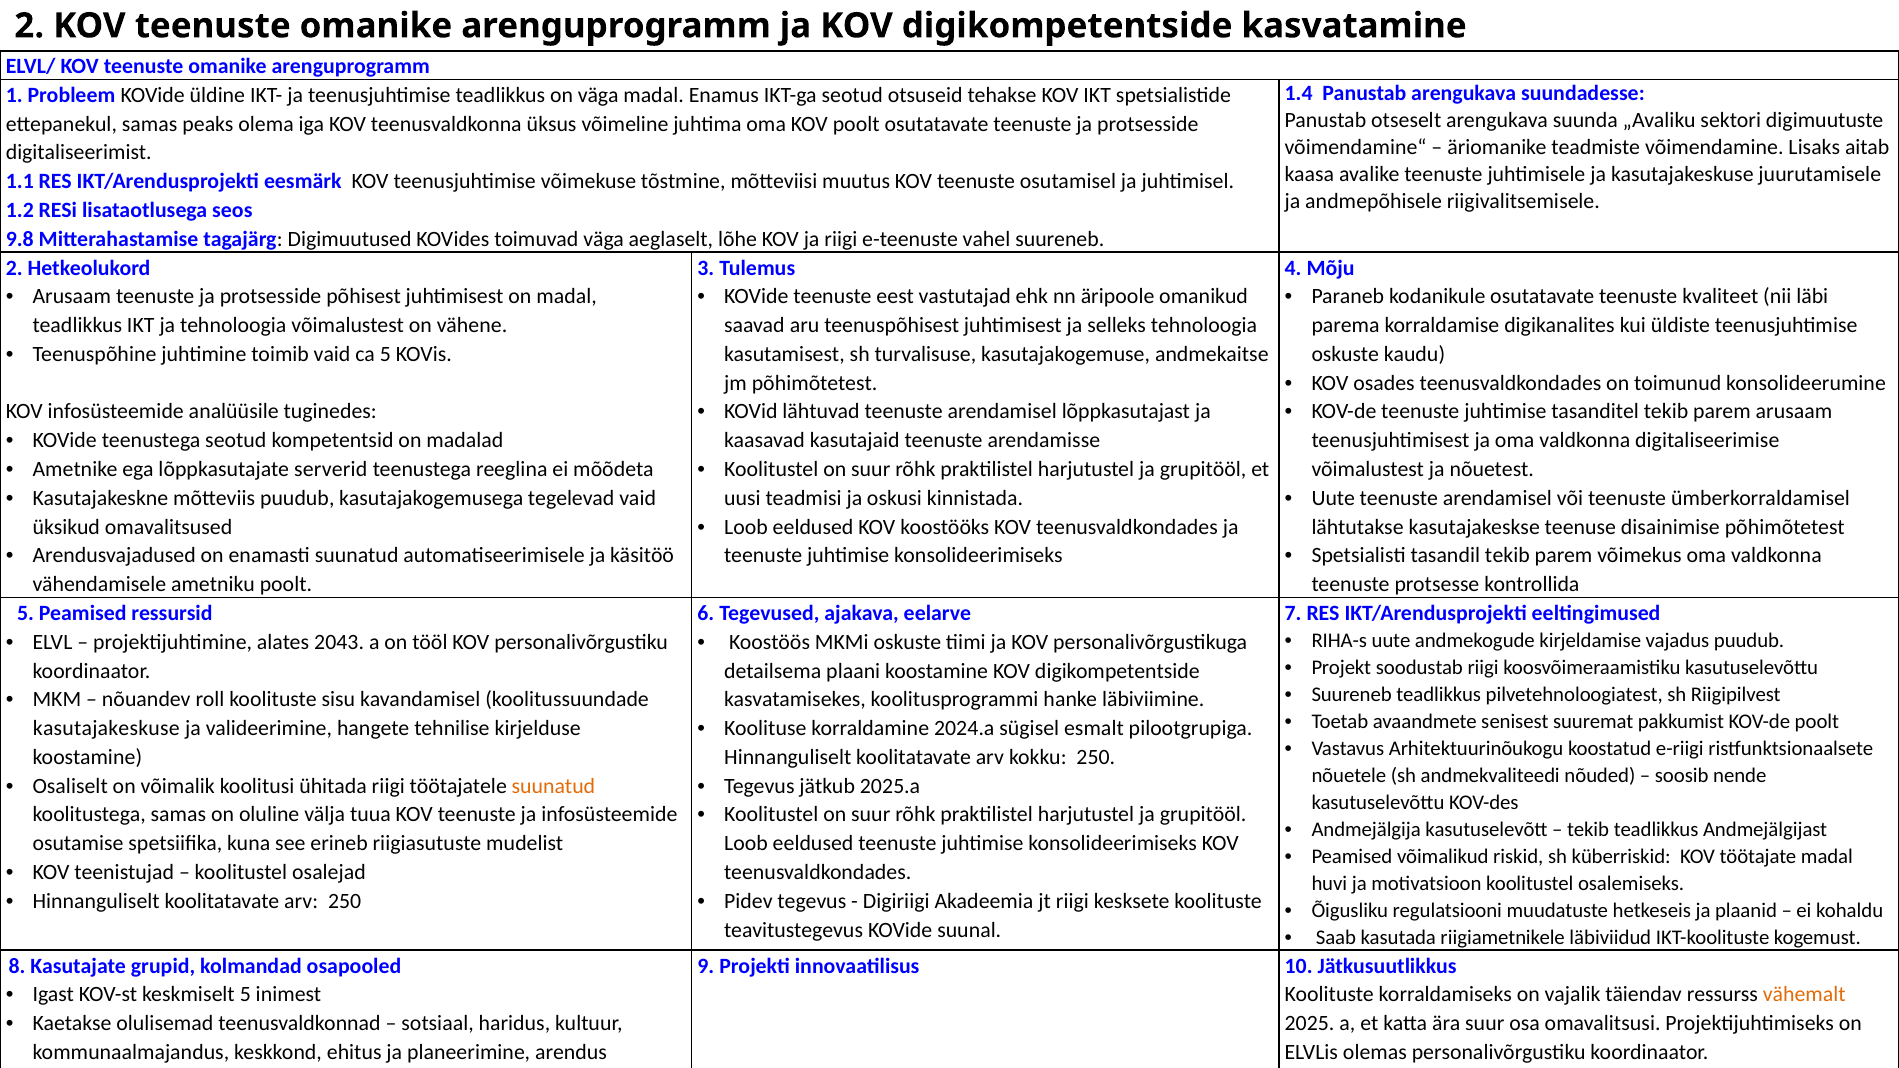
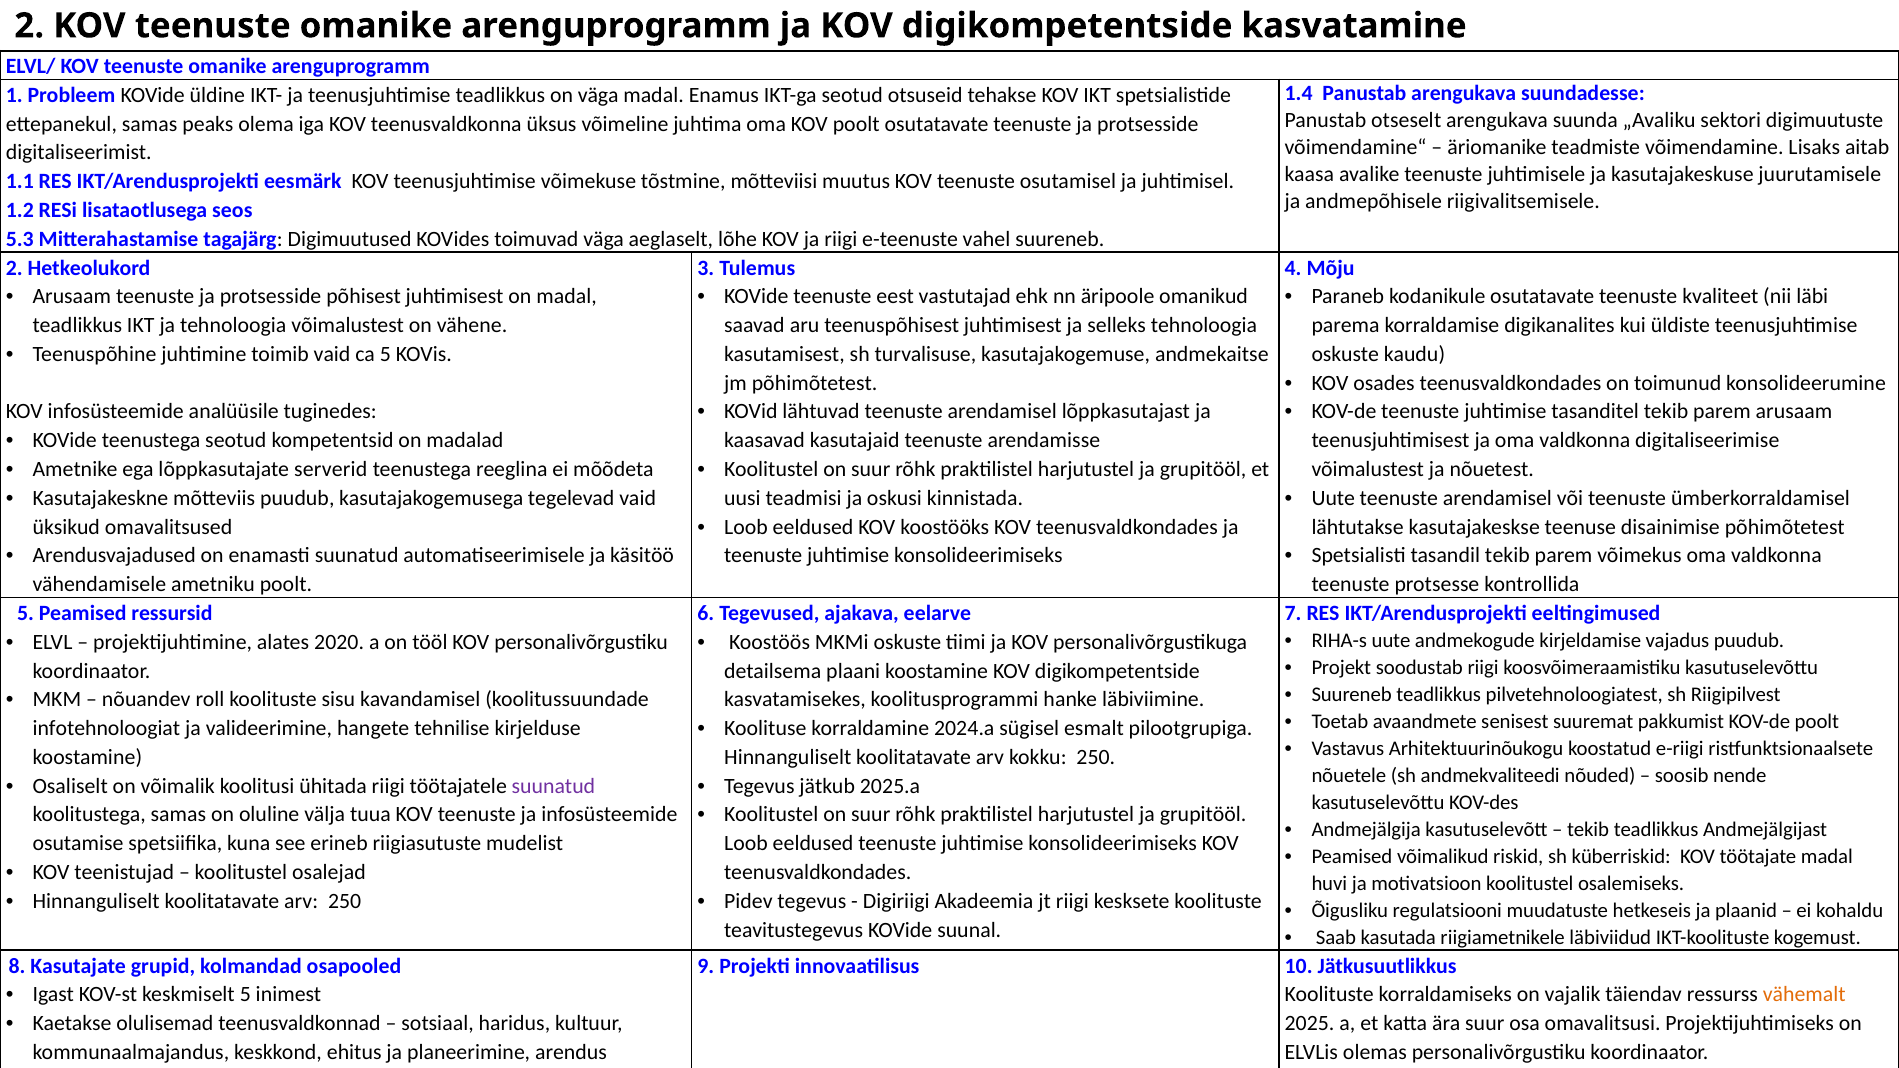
9.8: 9.8 -> 5.3 (20, 239)
2043: 2043 -> 2020 (339, 642)
kasutajakeskuse: kasutajakeskuse -> infotehnoloogiat (106, 729)
suunatud colour: orange -> purple (553, 786)
